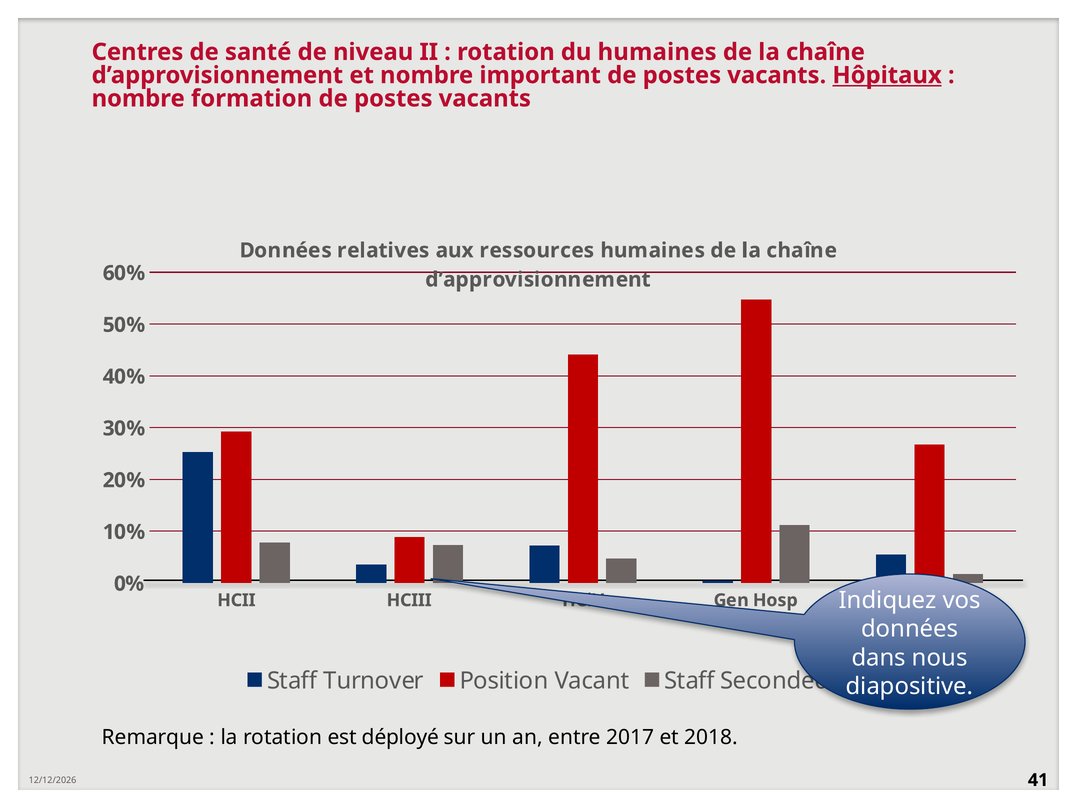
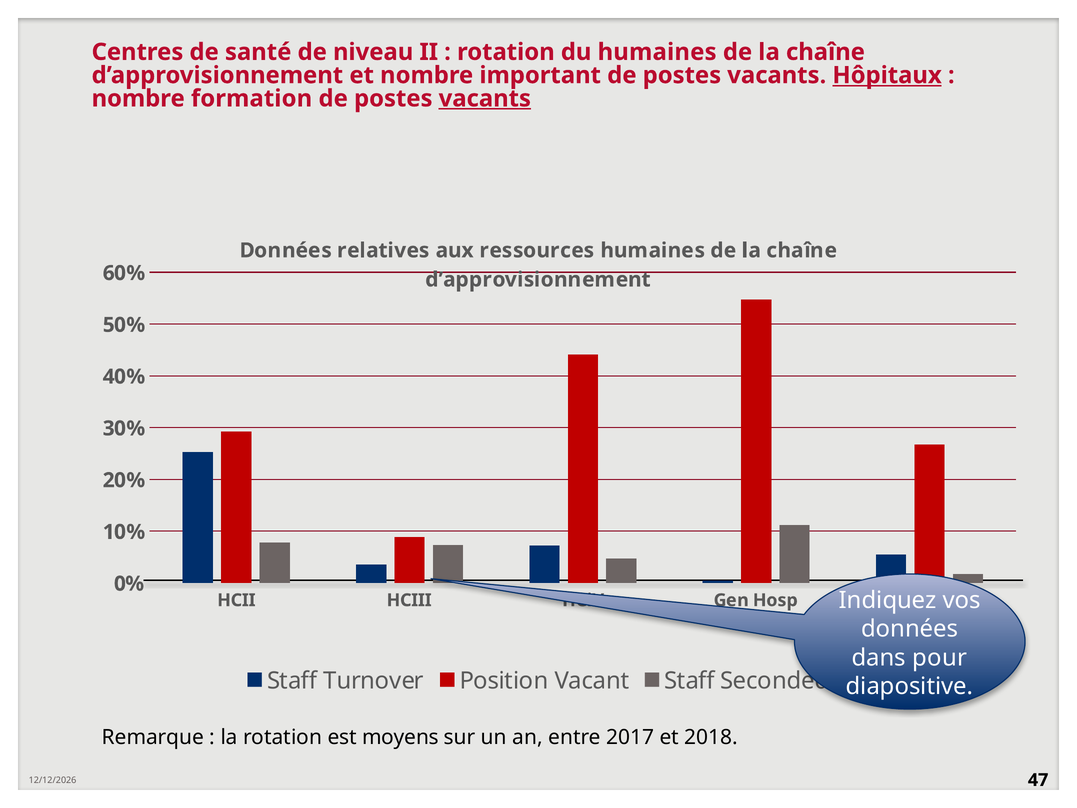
vacants underline: none -> present (485, 98)
nous: nous -> pour (940, 657)
déployé: déployé -> moyens (400, 737)
41: 41 -> 47 (1038, 780)
